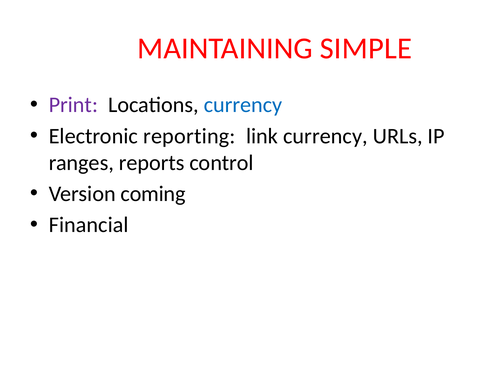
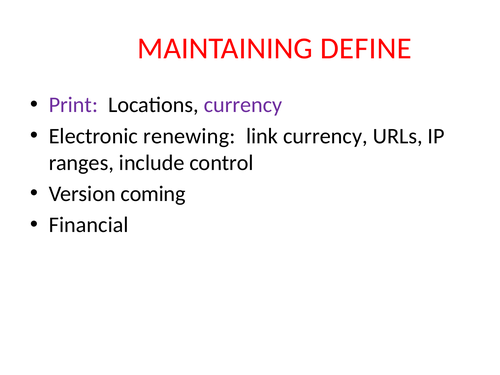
SIMPLE: SIMPLE -> DEFINE (366, 48)
currency colour: blue -> purple (243, 105)
reporting: reporting -> renewing (189, 136)
reports: reports -> include (152, 163)
